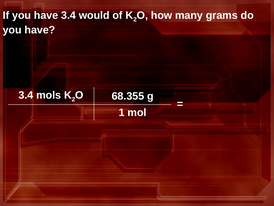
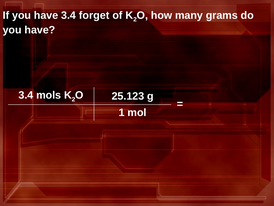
would: would -> forget (94, 15)
68.355: 68.355 -> 25.123 (128, 96)
